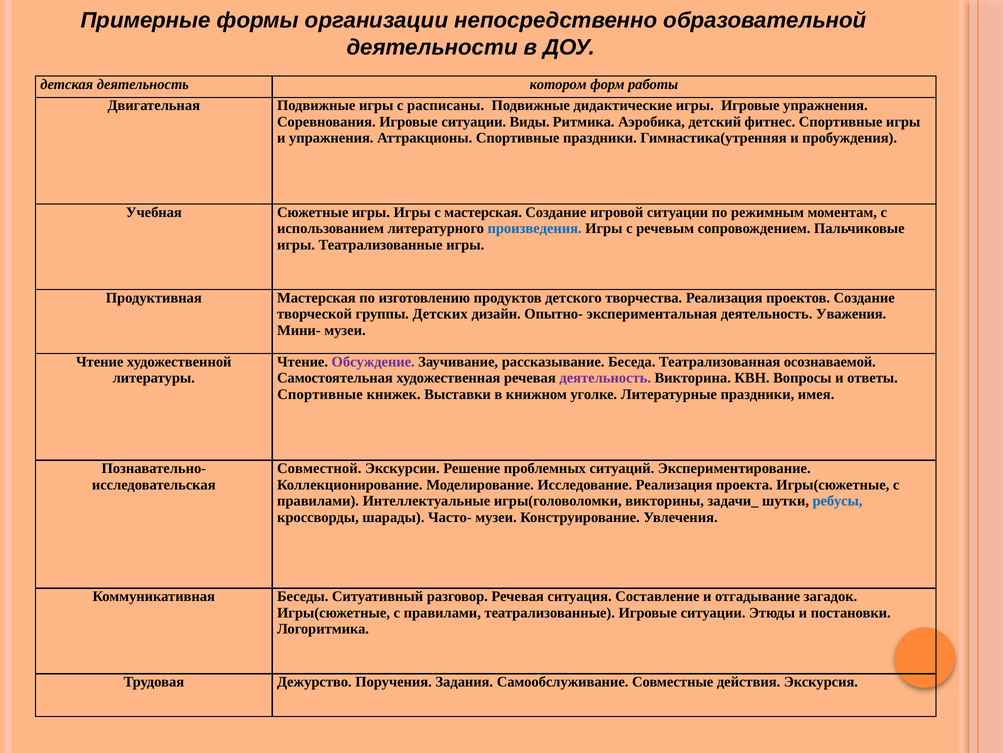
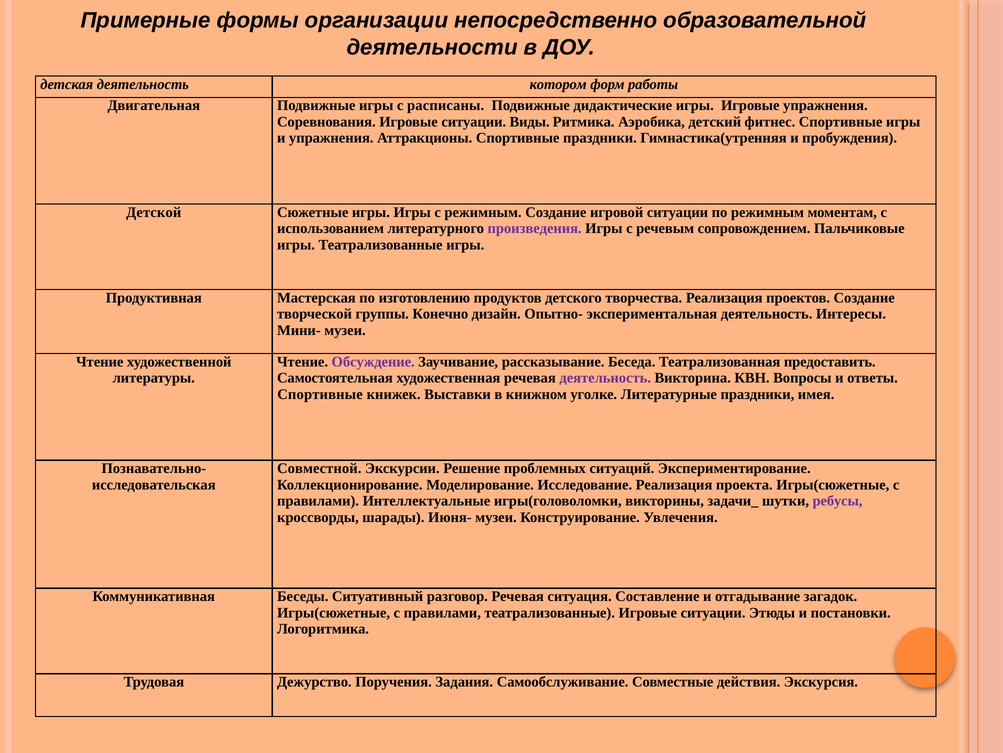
Учебная: Учебная -> Детской (154, 212)
с мастерская: мастерская -> режимным (483, 212)
произведения colour: blue -> purple (535, 228)
Детских: Детских -> Конечно (440, 314)
Уважения: Уважения -> Интересы (851, 314)
осознаваемой: осознаваемой -> предоставить (830, 361)
ребусы colour: blue -> purple (838, 500)
Часто-: Часто- -> Июня- (450, 517)
